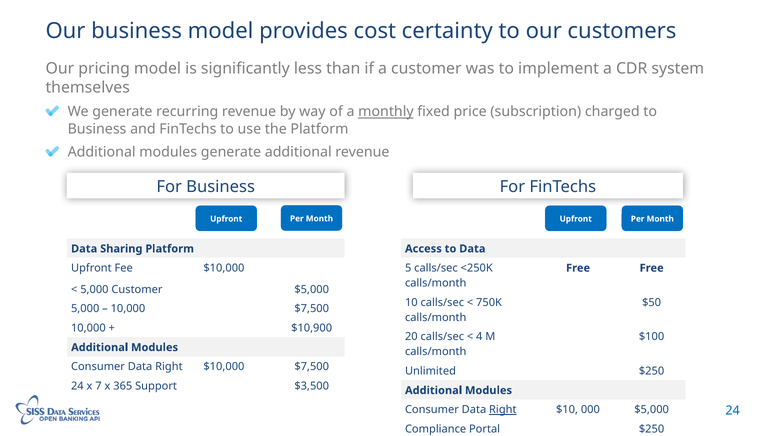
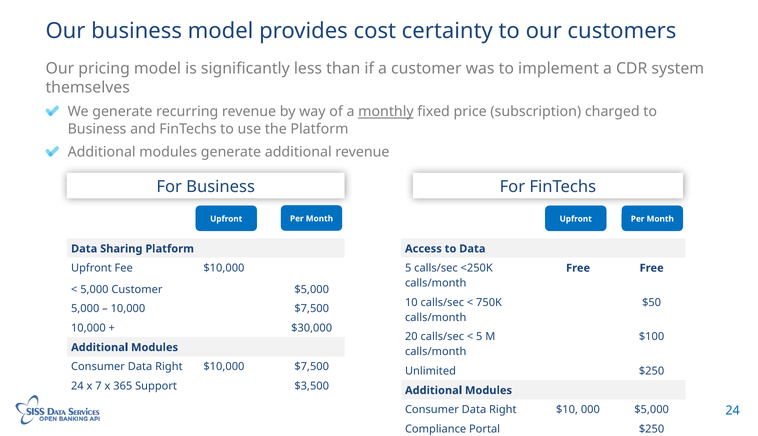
$10,900: $10,900 -> $30,000 (312, 329)
4: 4 -> 5 (479, 337)
Right underline: present -> none (503, 410)
